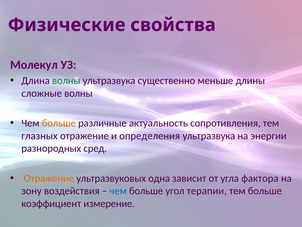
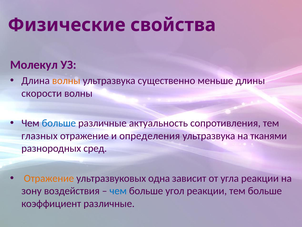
волны colour: green -> orange (66, 81)
сложные: сложные -> скорости (42, 93)
больше colour: orange -> blue (59, 123)
энергии: энергии -> тканями (269, 136)
угла фактора: фактора -> реакции (260, 178)
угол терапии: терапии -> реакции (207, 191)
коэффициент измерение: измерение -> различные (109, 203)
